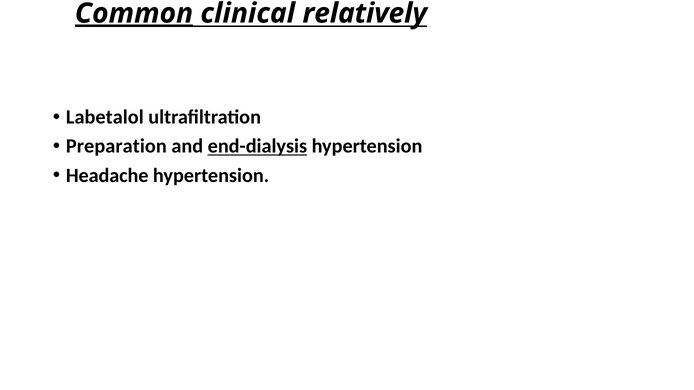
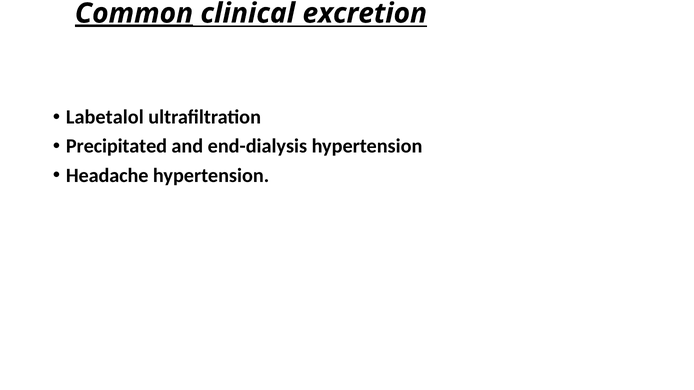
relatively: relatively -> excretion (365, 13)
Preparation: Preparation -> Precipitated (116, 146)
end-dialysis underline: present -> none (257, 146)
